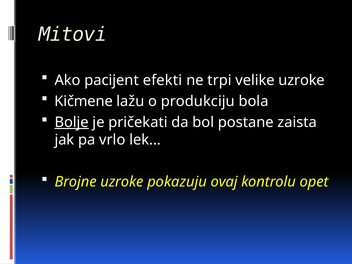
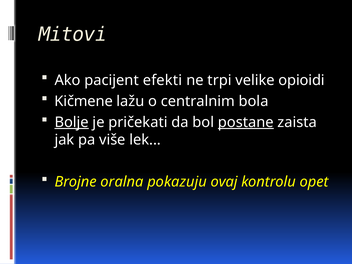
velike uzroke: uzroke -> opioidi (302, 80)
produkciju: produkciju -> centralnim (198, 101)
postane underline: none -> present (246, 122)
vrlo: vrlo -> više (112, 140)
Brojne uzroke: uzroke -> oralna (122, 182)
